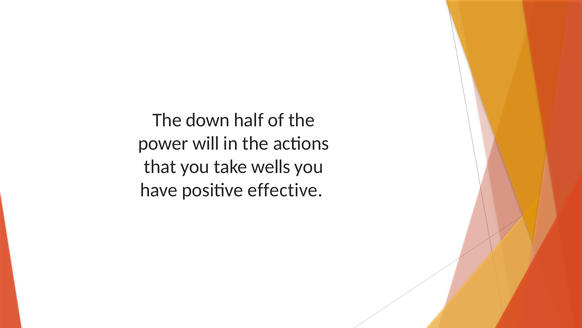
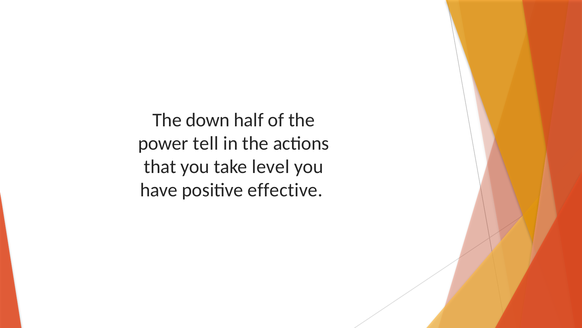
will: will -> tell (206, 143)
wells: wells -> level (271, 167)
